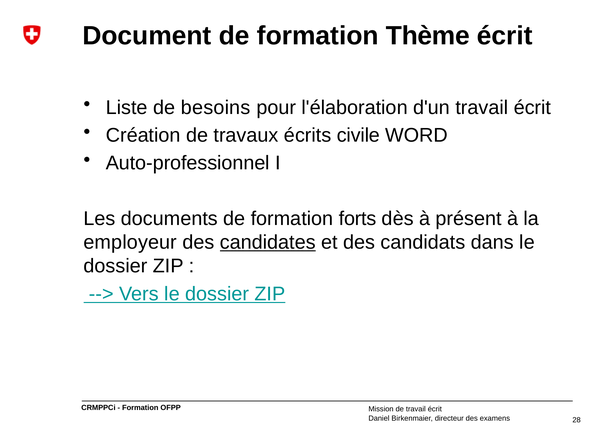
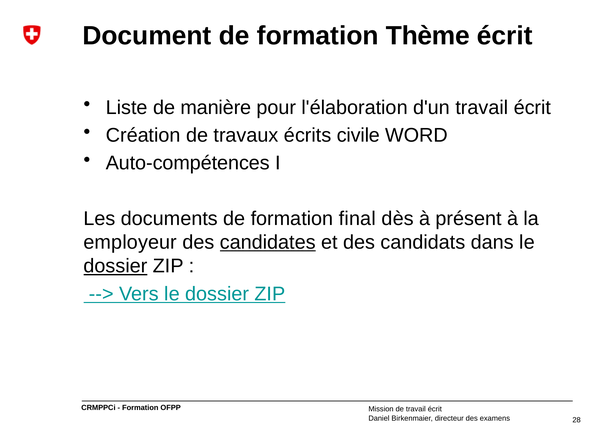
besoins: besoins -> manière (216, 107)
Auto-professionnel: Auto-professionnel -> Auto-compétences (188, 163)
forts: forts -> final (357, 218)
dossier underline: none -> present (115, 266)
